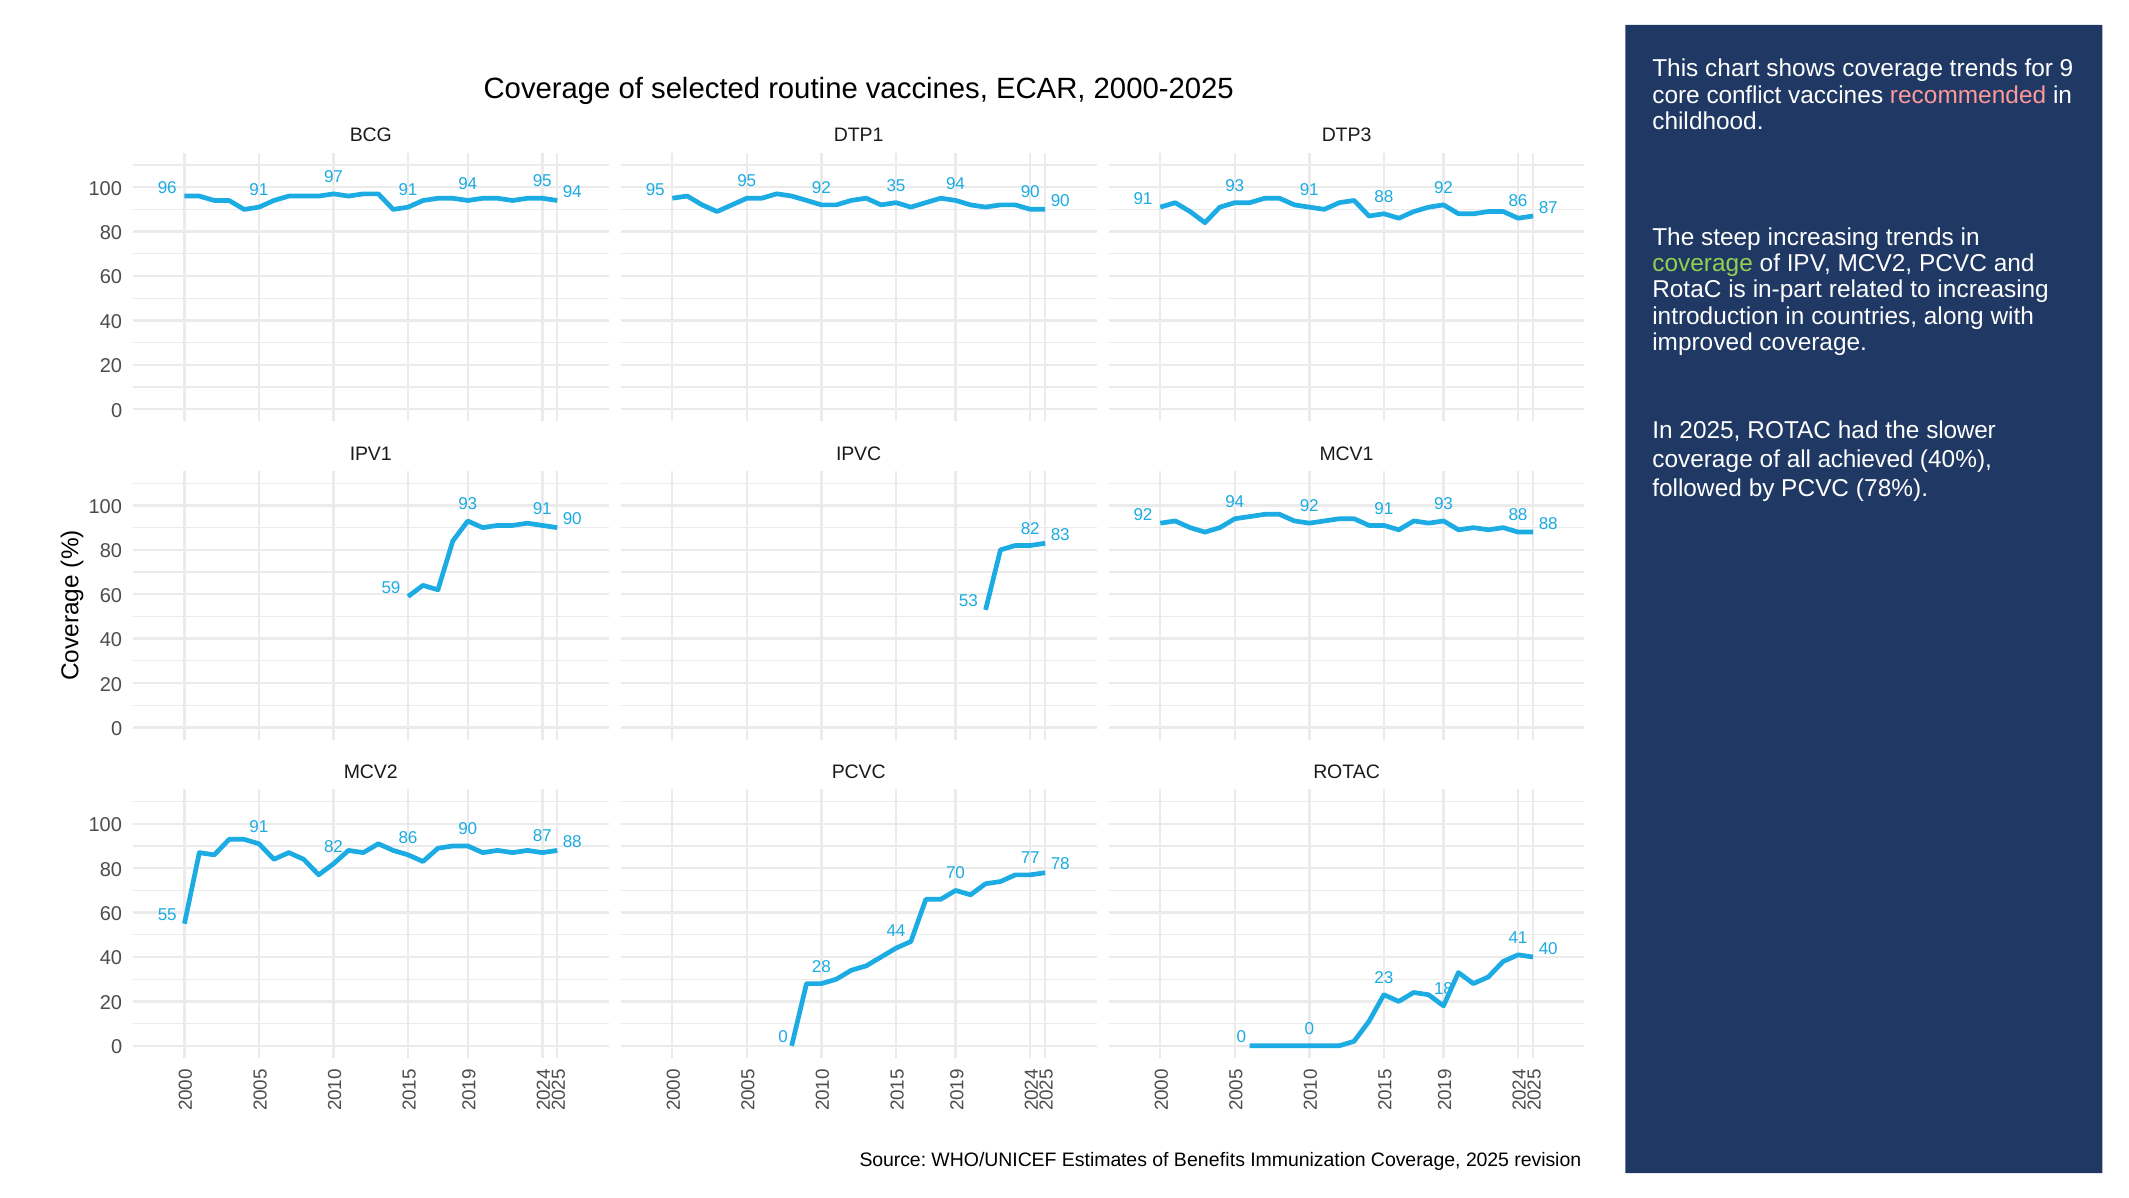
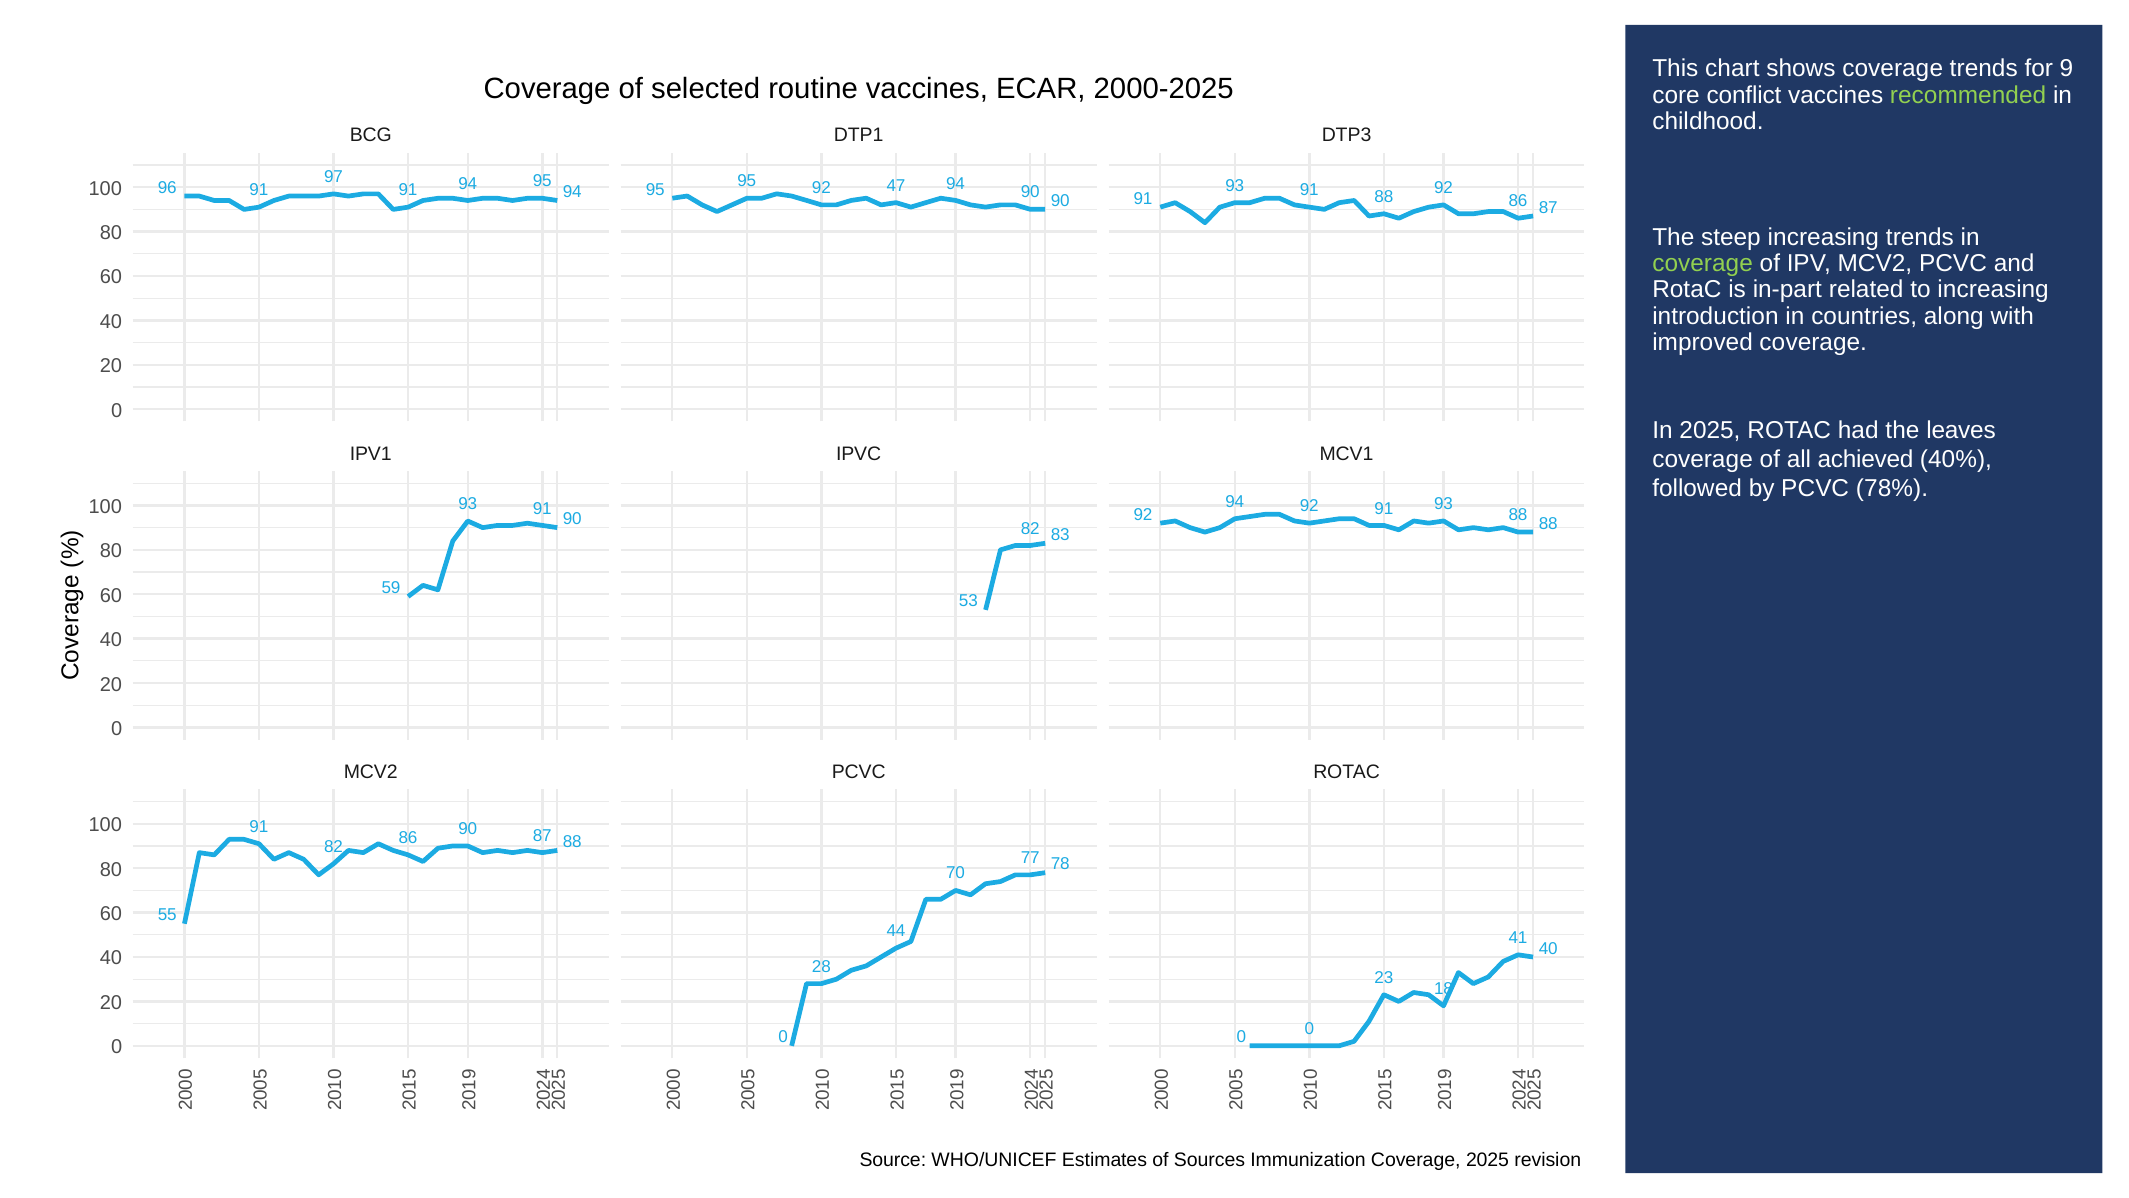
recommended colour: pink -> light green (1968, 95)
35: 35 -> 47 (896, 186)
slower: slower -> leaves (1961, 430)
Benefits: Benefits -> Sources (1210, 1160)
